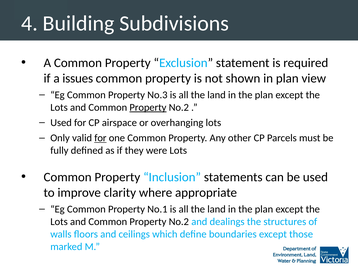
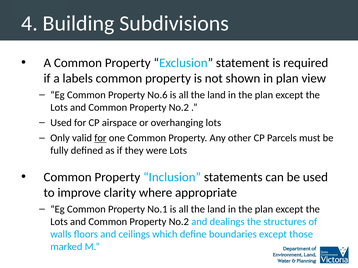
issues: issues -> labels (78, 78)
No.3: No.3 -> No.6 (157, 95)
Property underline: present -> none (148, 108)
